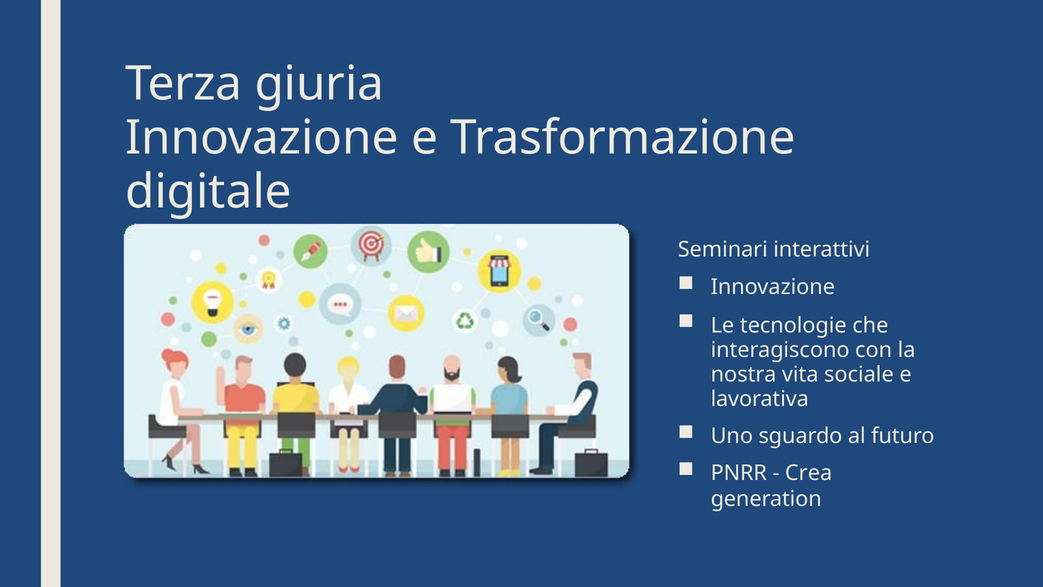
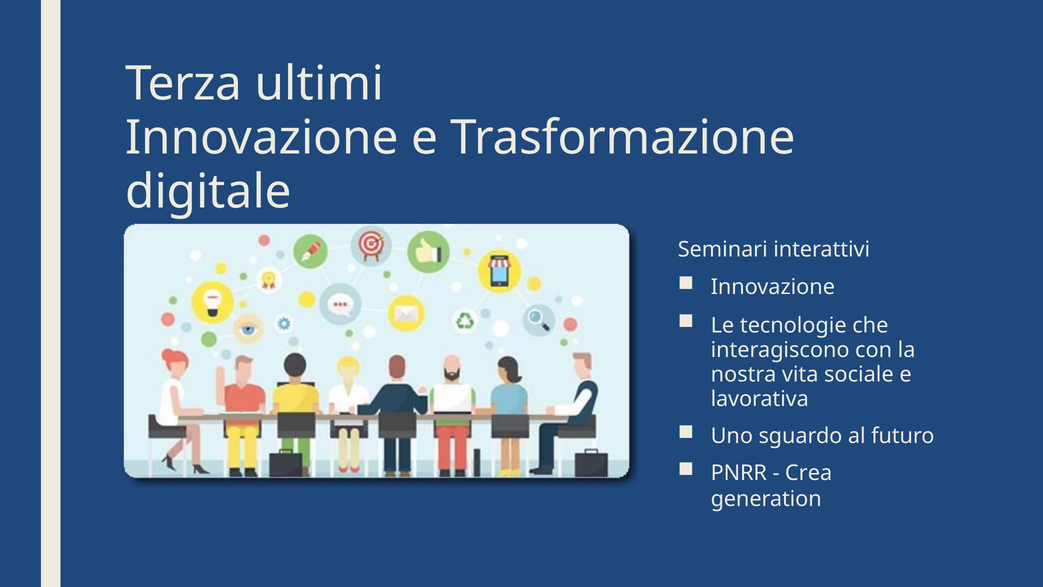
giuria: giuria -> ultimi (319, 84)
